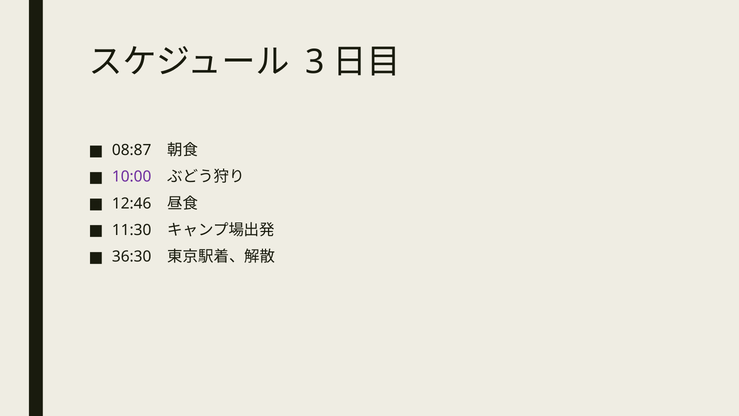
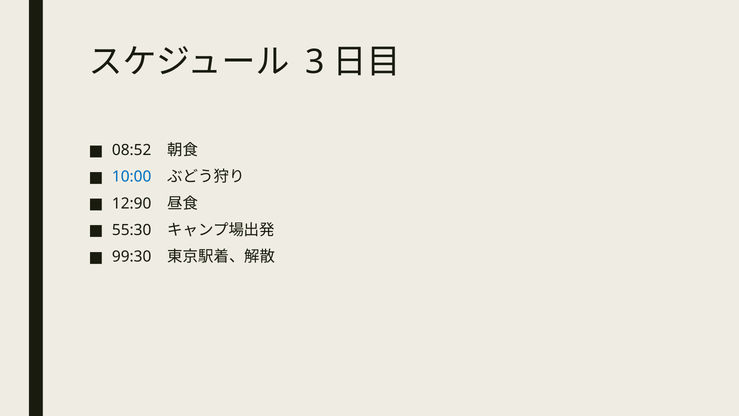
08:87: 08:87 -> 08:52 (132, 150)
10:00 colour: purple -> blue (132, 177)
12:46: 12:46 -> 12:90 (132, 203)
11:30: 11:30 -> 55:30 (132, 230)
36:30: 36:30 -> 99:30 (132, 257)
